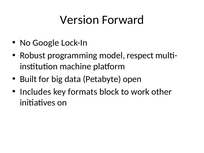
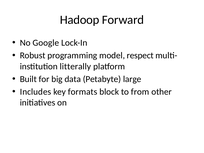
Version: Version -> Hadoop (80, 20)
machine: machine -> litterally (75, 66)
open: open -> large (132, 79)
work: work -> from (140, 92)
